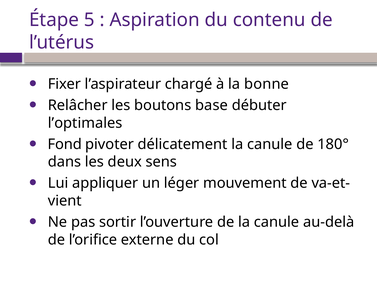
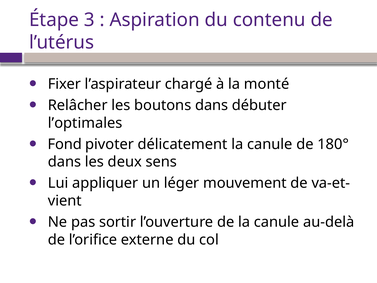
5: 5 -> 3 (89, 20)
bonne: bonne -> monté (267, 84)
boutons base: base -> dans (212, 105)
